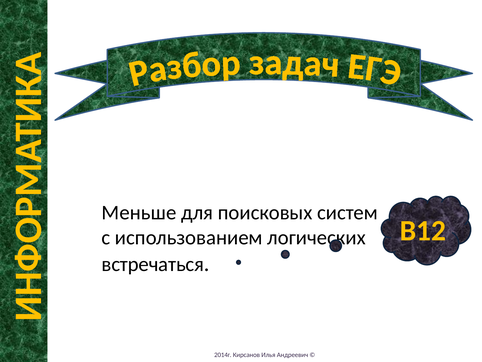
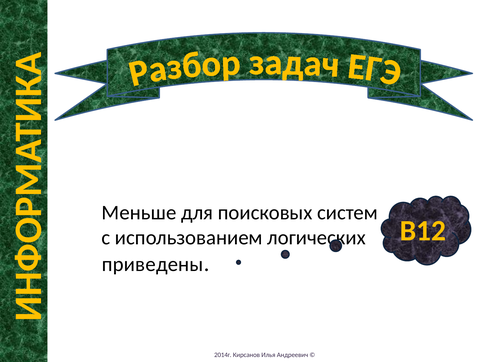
встречаться: встречаться -> приведены (153, 264)
